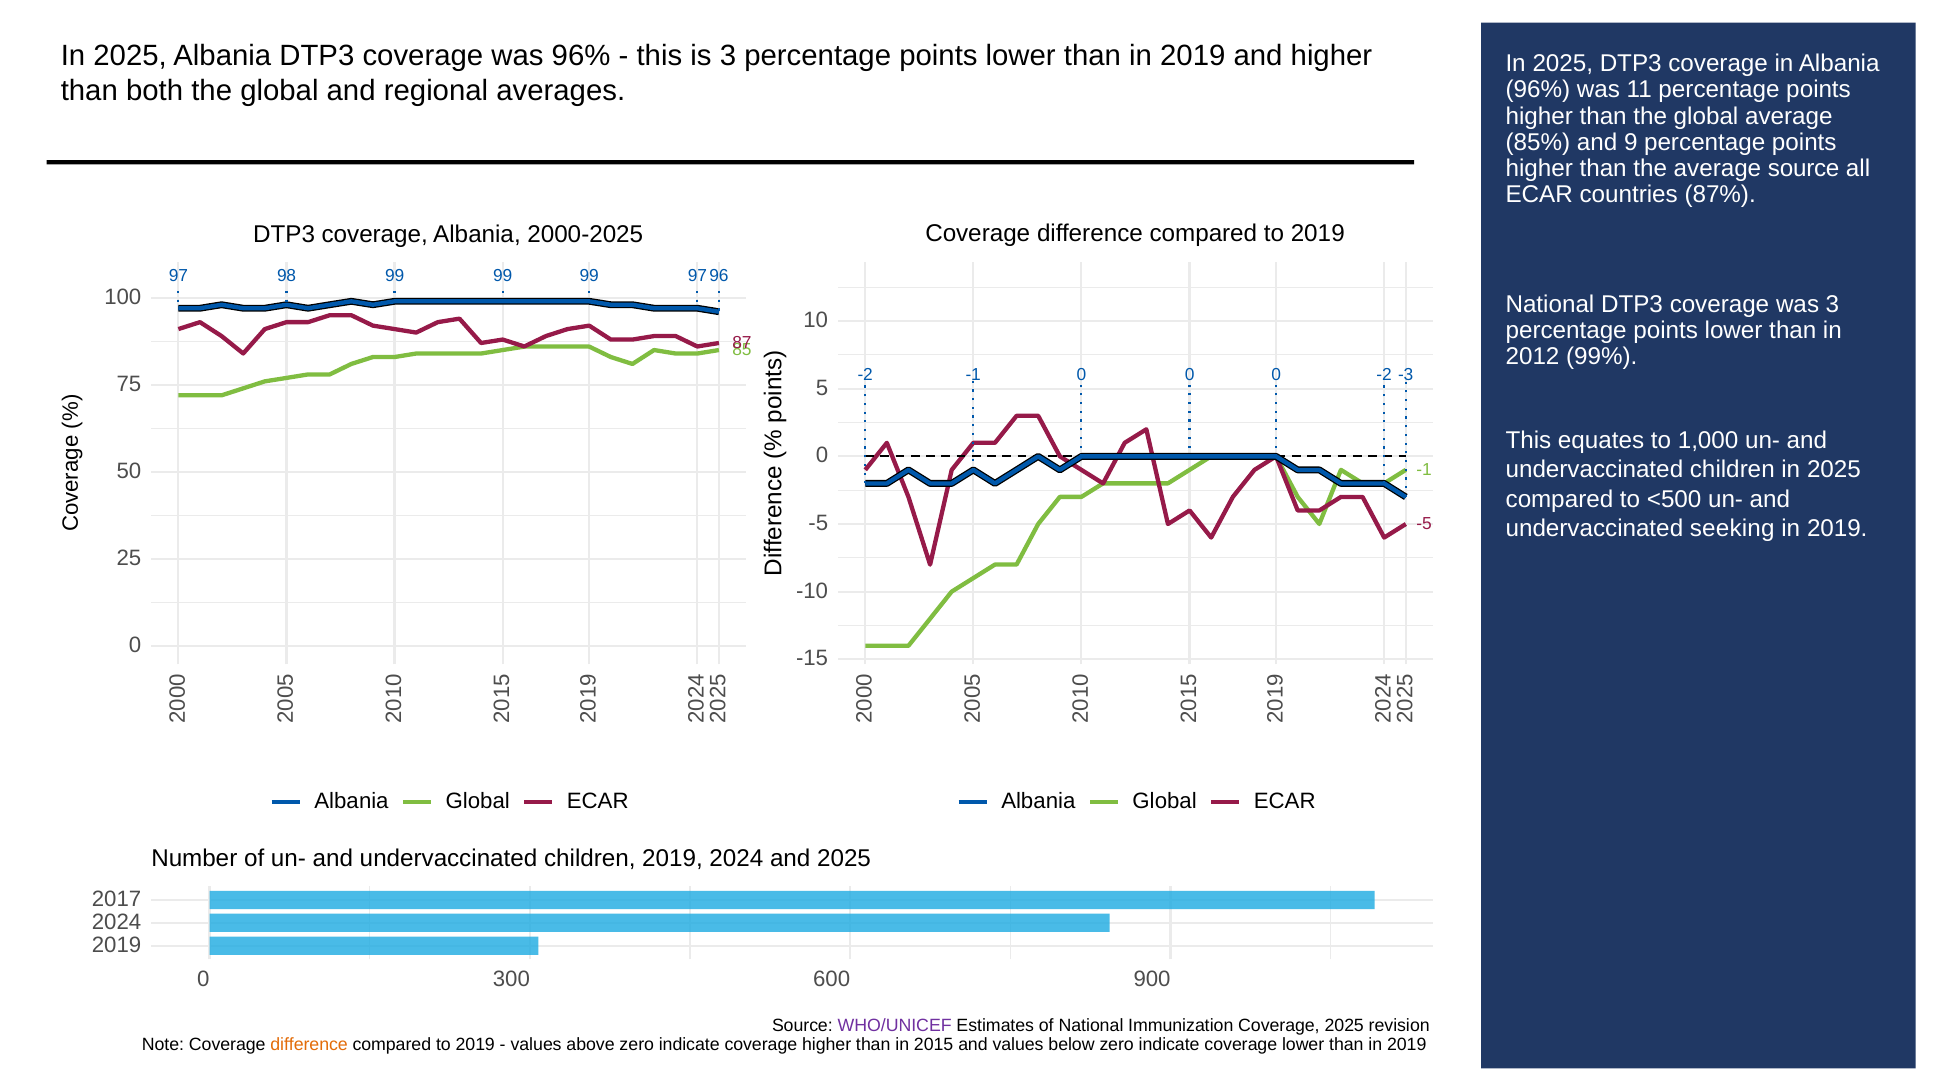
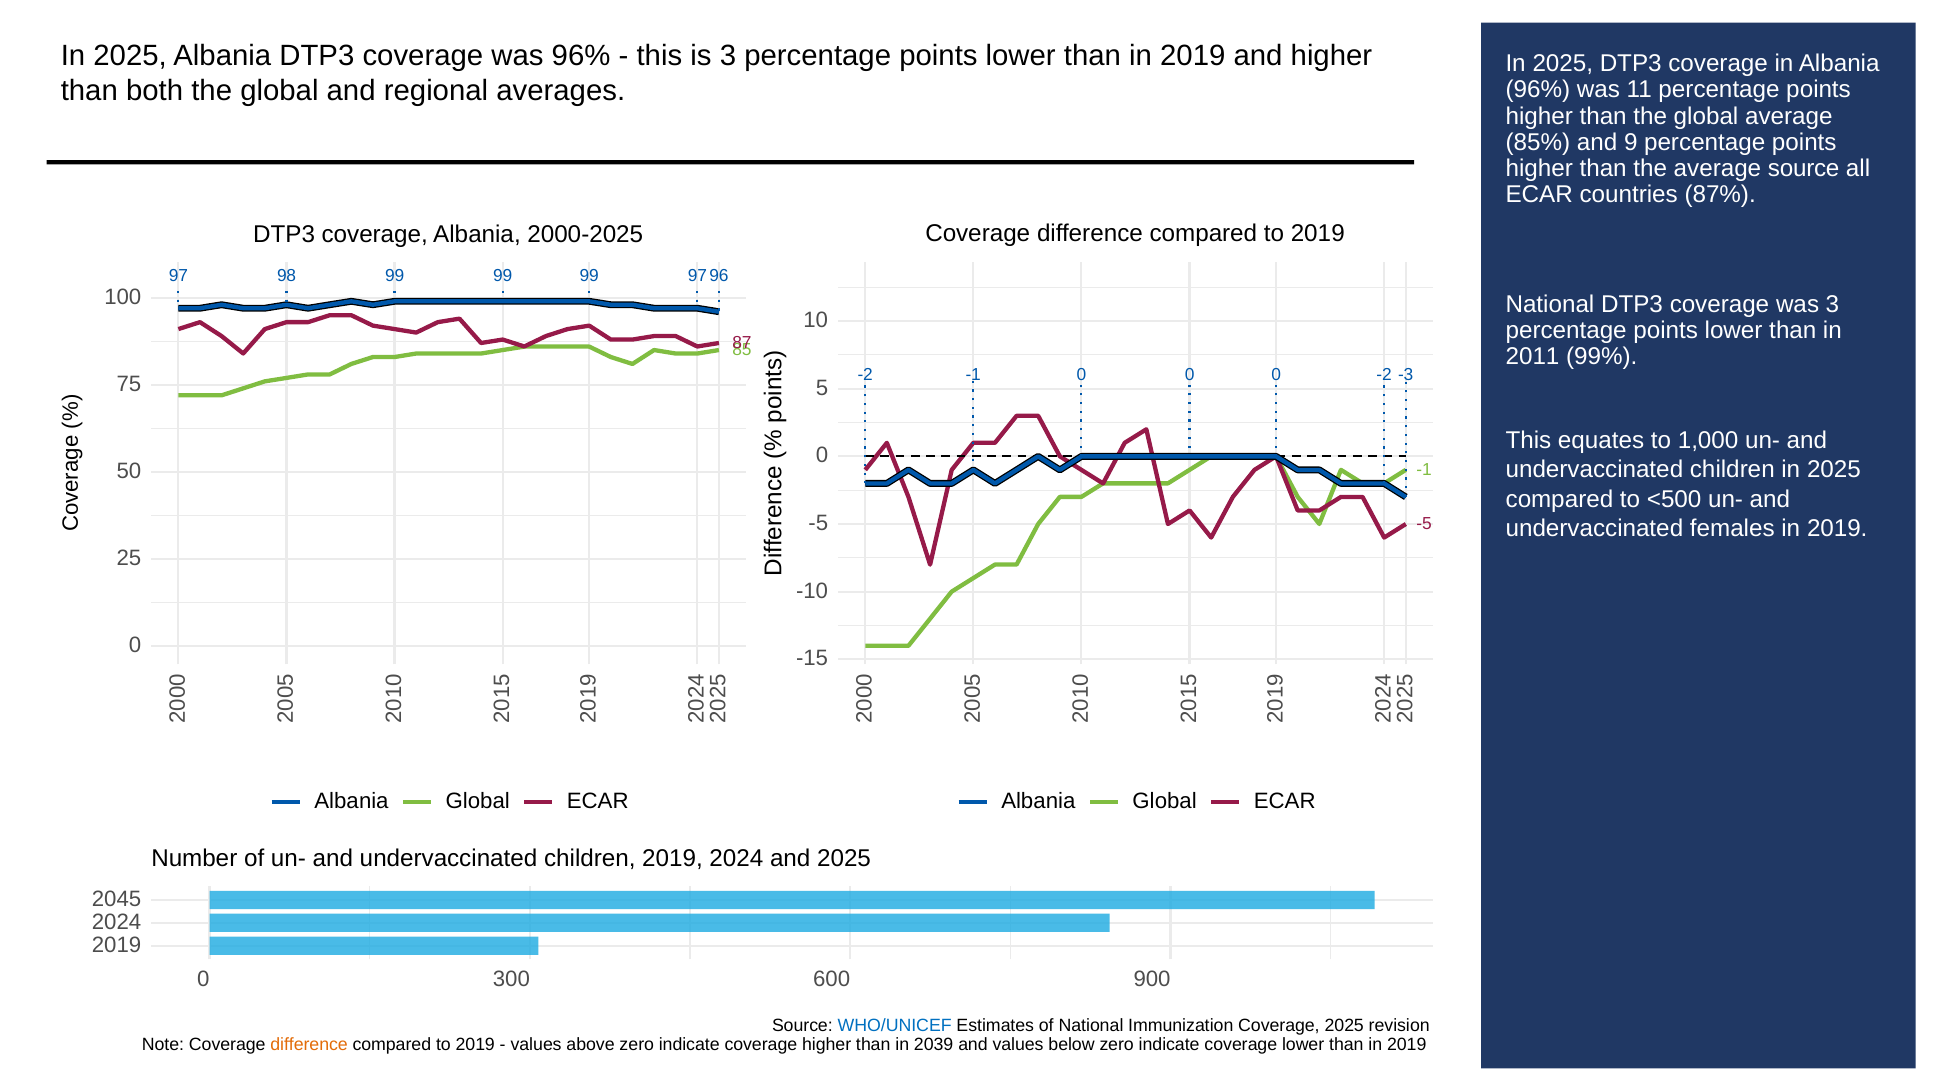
2012: 2012 -> 2011 (1533, 357)
seeking: seeking -> females (1732, 528)
2017: 2017 -> 2045 (117, 899)
WHO/UNICEF colour: purple -> blue (895, 1026)
2015: 2015 -> 2039 (934, 1045)
